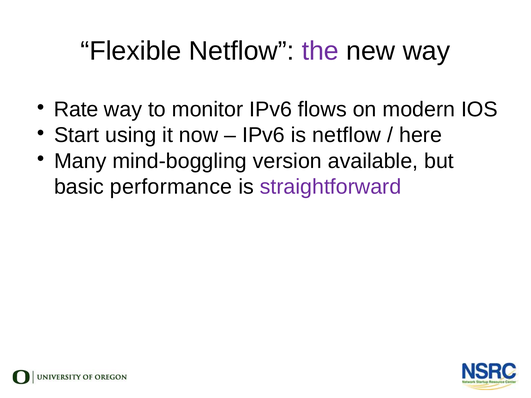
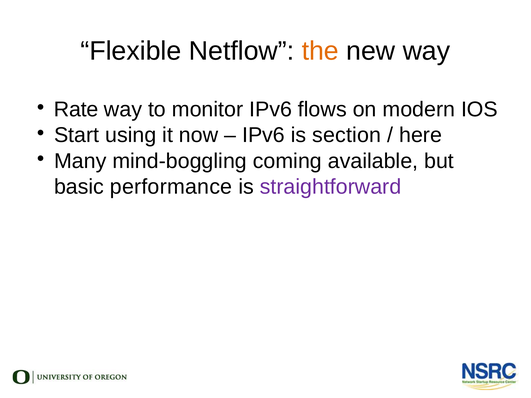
the colour: purple -> orange (320, 51)
is netflow: netflow -> section (347, 135)
version: version -> coming (287, 161)
